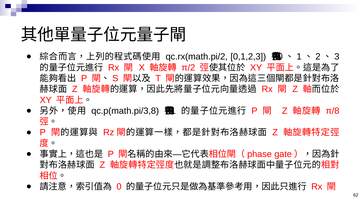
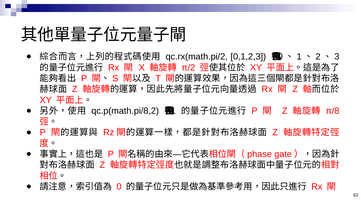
qc.p(math.pi/3,8: qc.p(math.pi/3,8 -> qc.p(math.pi/8,2 (125, 111)
